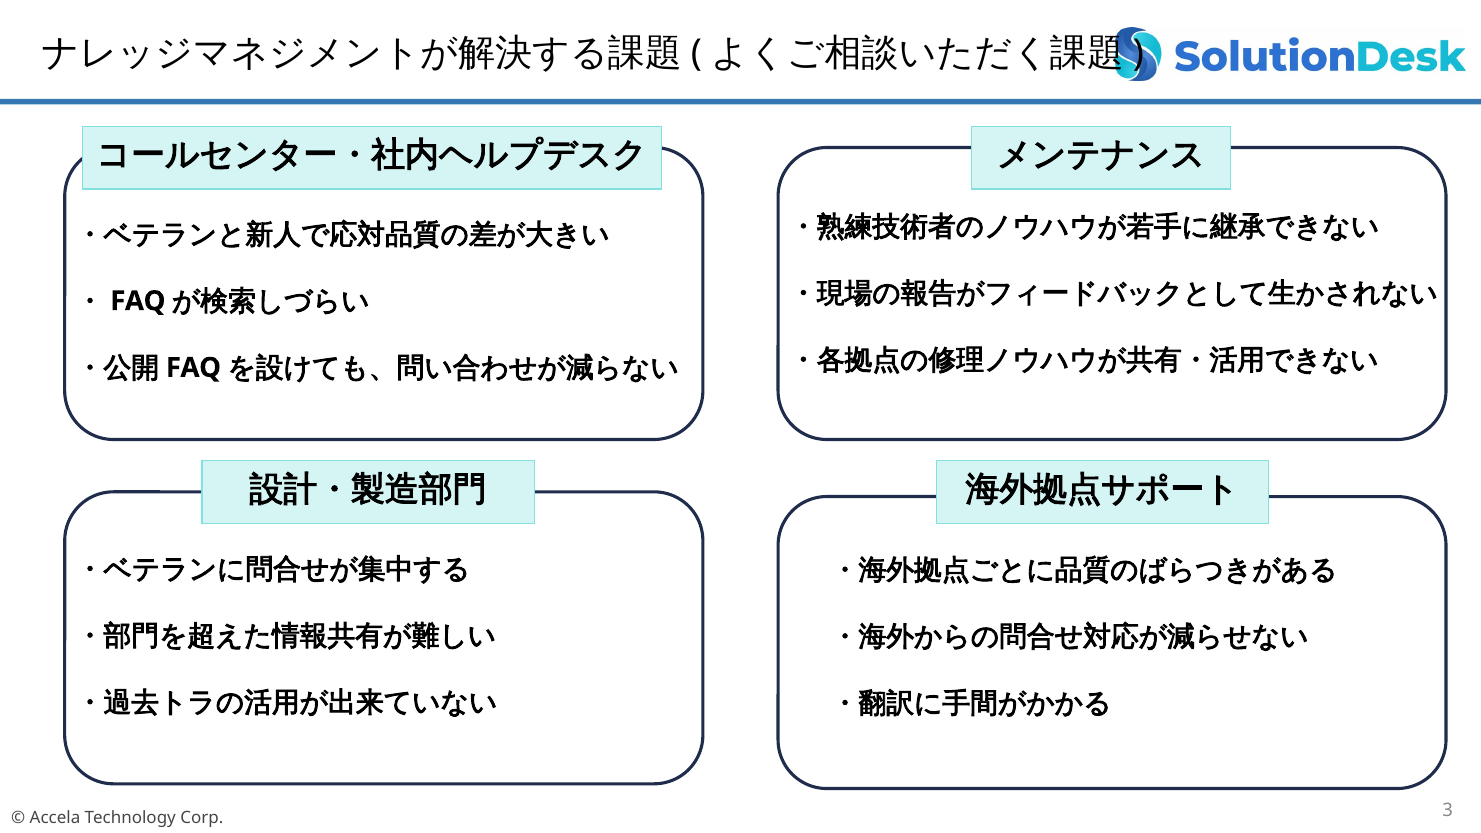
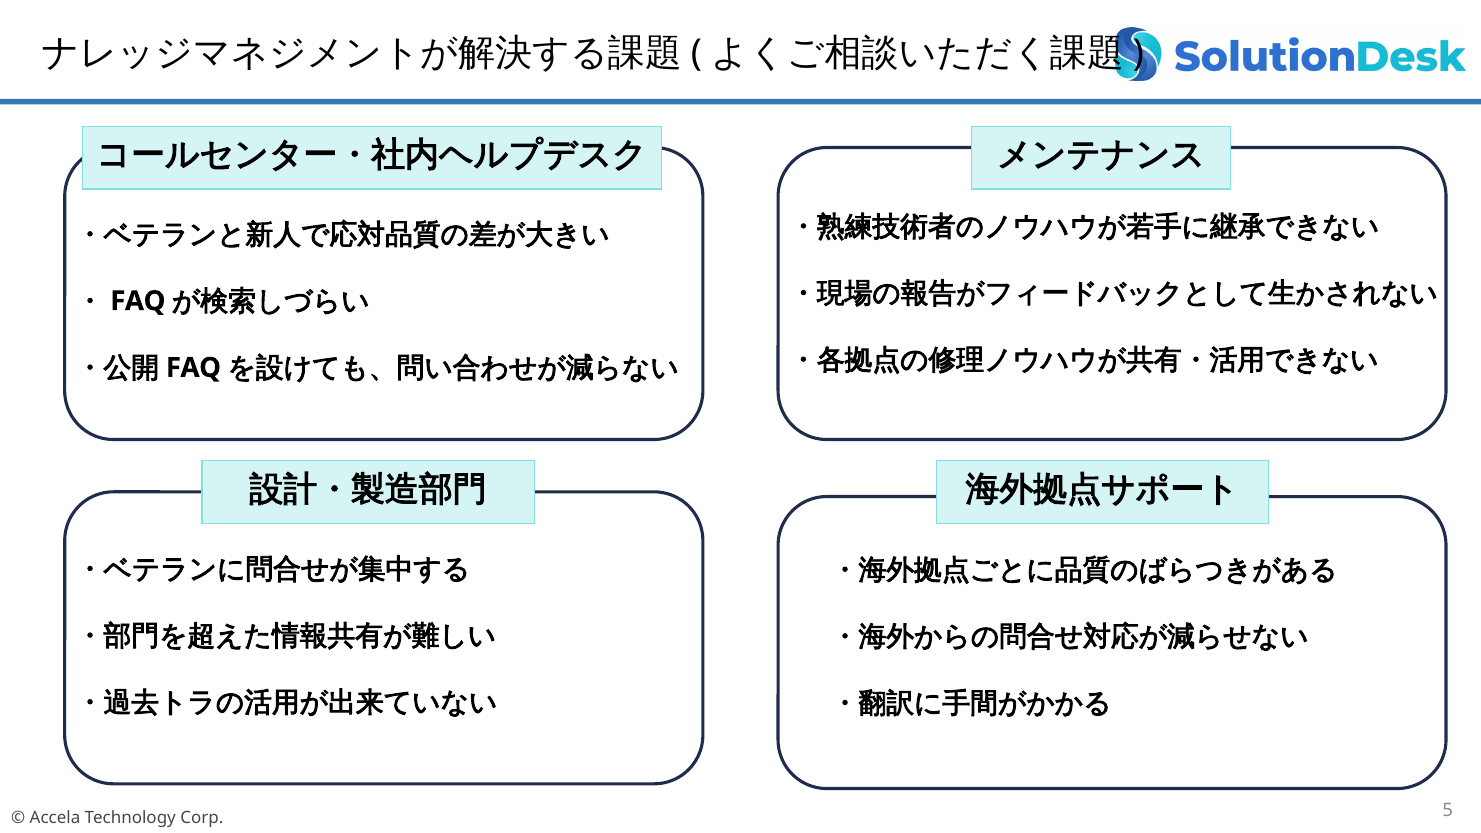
3: 3 -> 5 (1448, 811)
